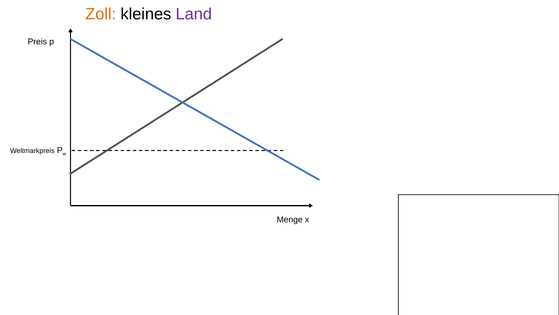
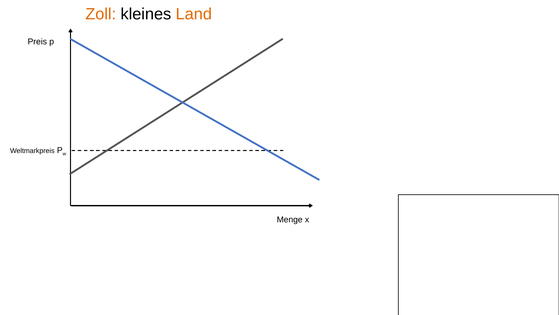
Land colour: purple -> orange (194, 14)
